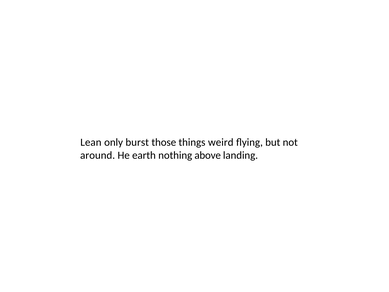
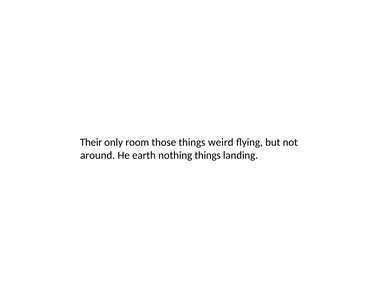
Lean: Lean -> Their (91, 142)
burst: burst -> room (137, 142)
nothing above: above -> things (208, 155)
